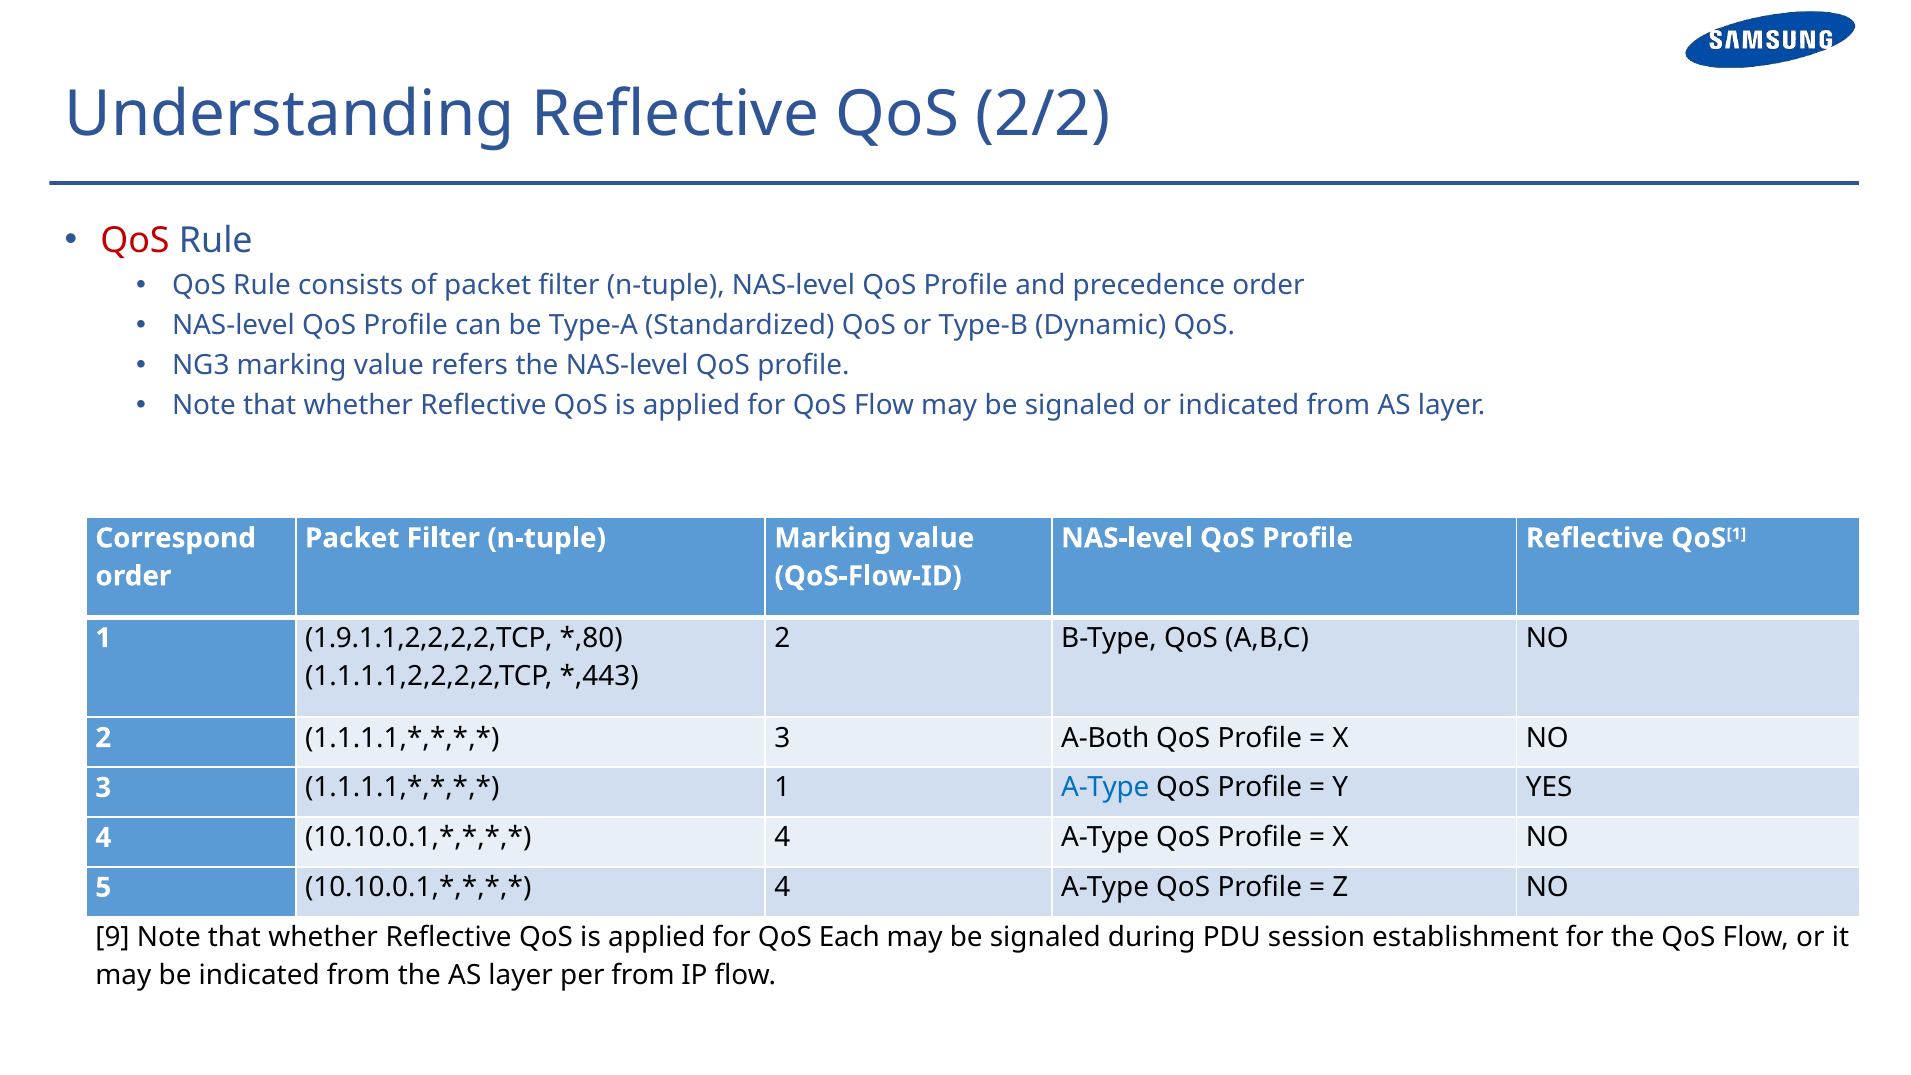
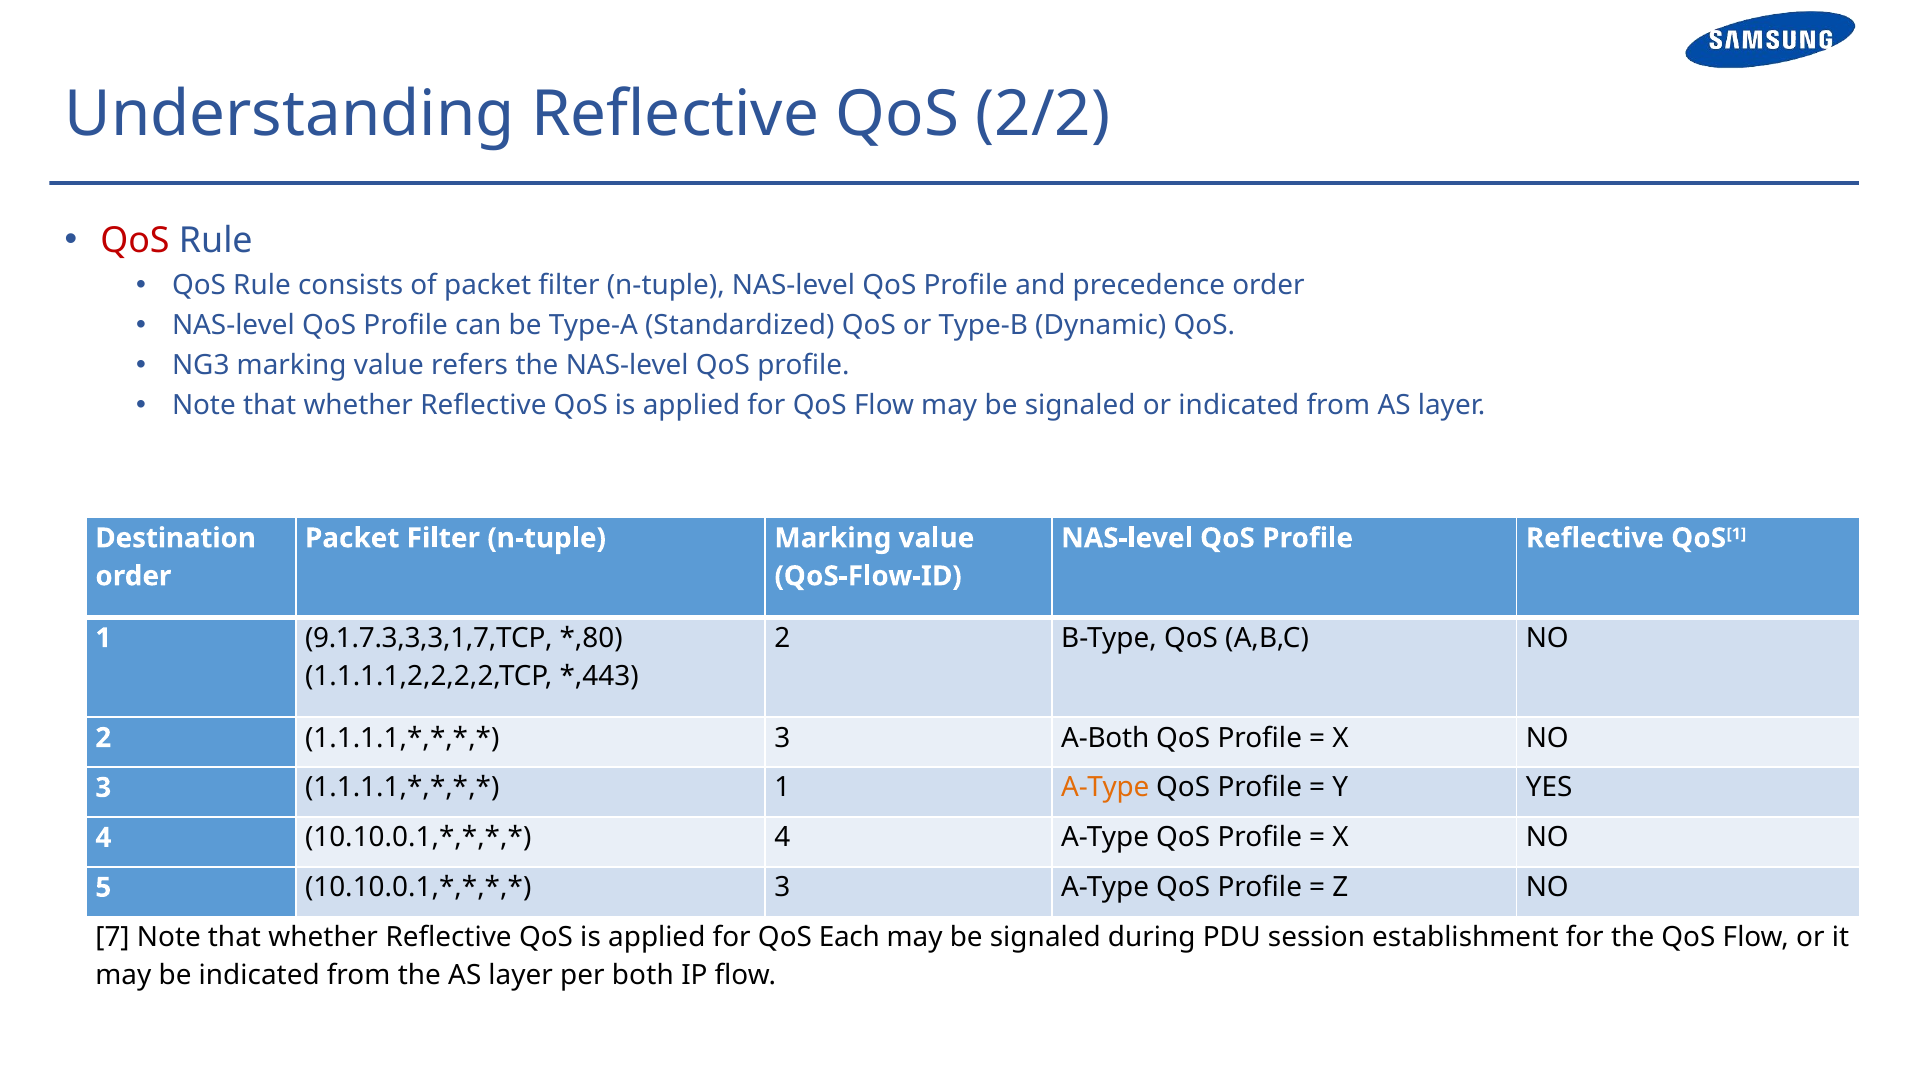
Correspond: Correspond -> Destination (176, 538)
1.9.1.1,2,2,2,2,TCP: 1.9.1.1,2,2,2,2,TCP -> 9.1.7.3,3,3,1,7,TCP (429, 638)
A-Type colour: blue -> orange (1105, 788)
4: 4 -> 3 (782, 887)
9: 9 -> 7 (112, 937)
per from: from -> both (643, 975)
